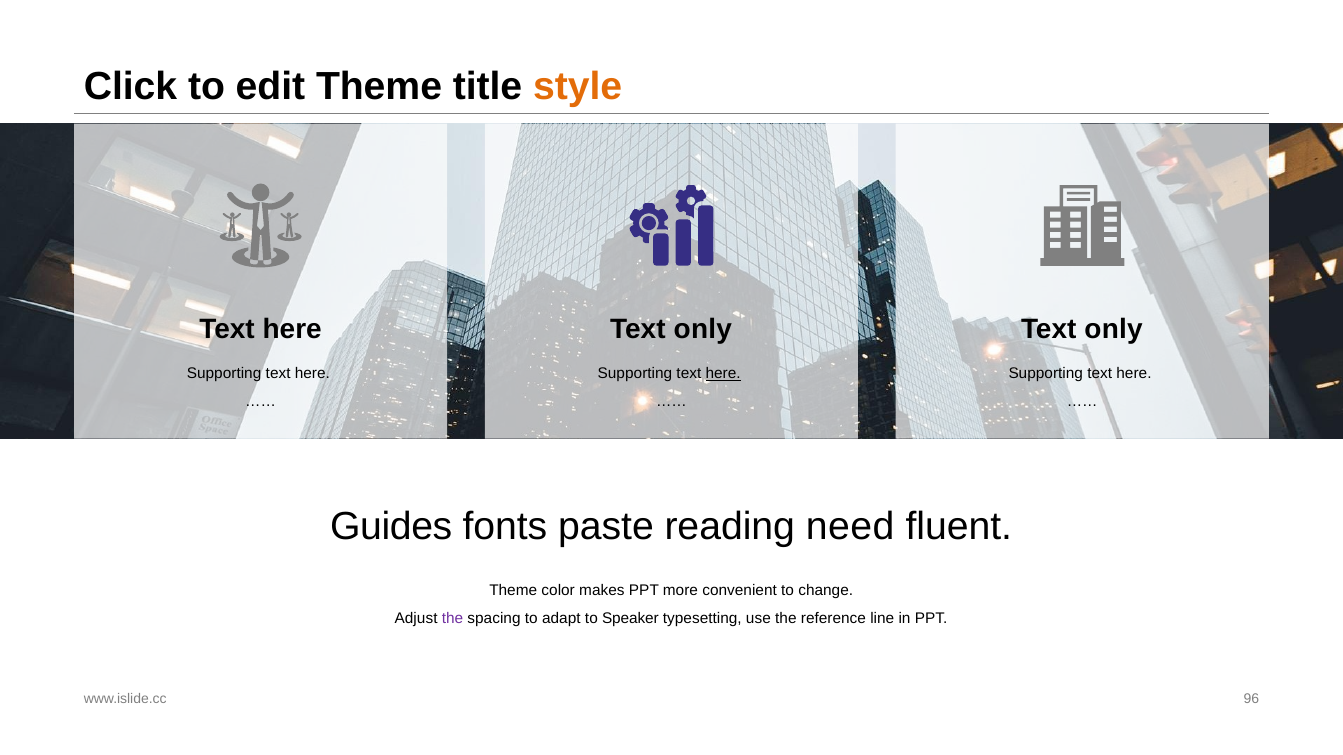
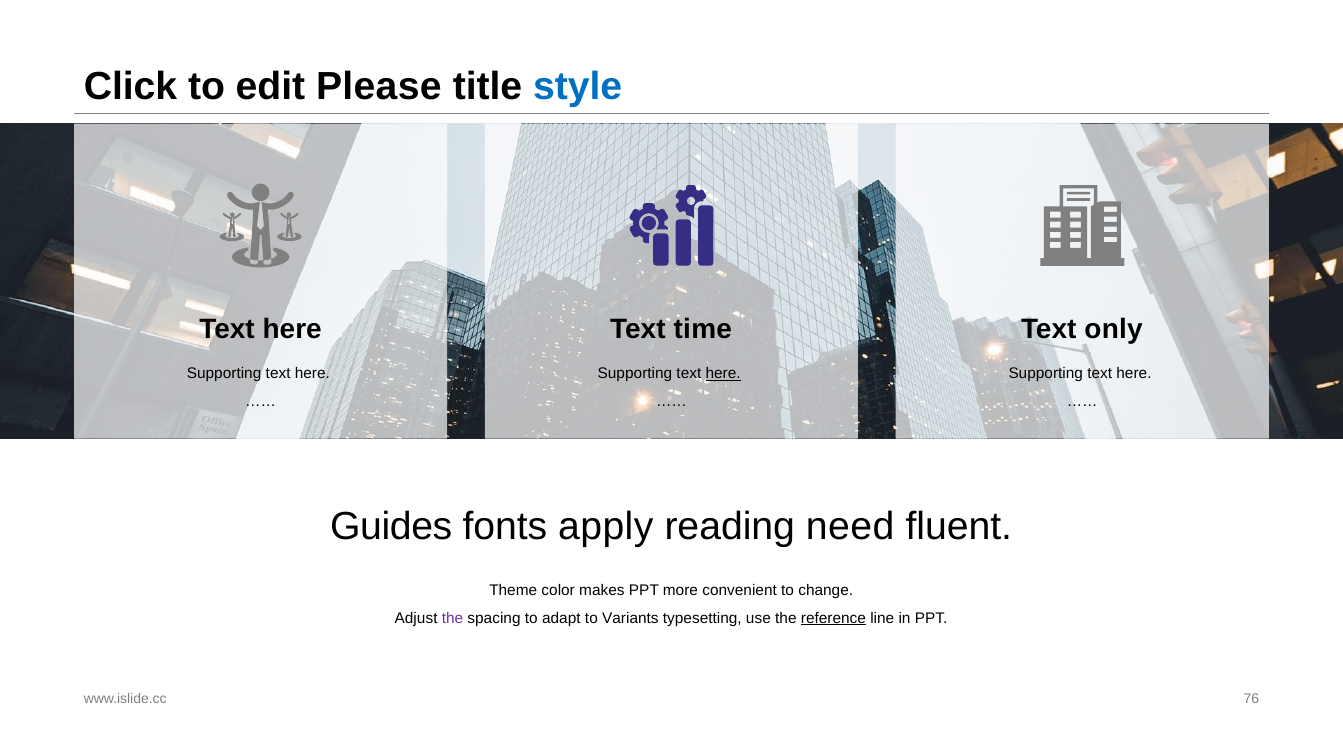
edit Theme: Theme -> Please (379, 87)
style colour: orange -> blue (578, 87)
only: only -> time (703, 329)
paste: paste -> apply (606, 526)
Speaker: Speaker -> Variants (630, 619)
reference underline: none -> present (833, 619)
96: 96 -> 76 (1251, 700)
